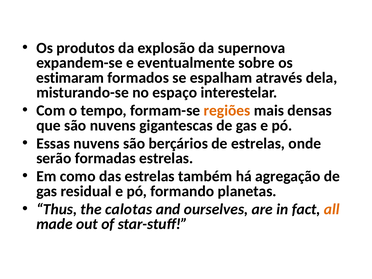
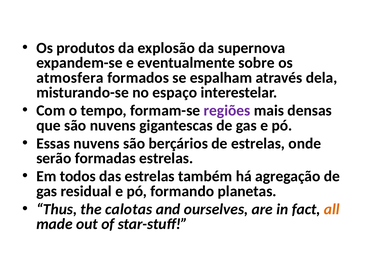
estimaram: estimaram -> atmosfera (70, 78)
regiões colour: orange -> purple (227, 111)
como: como -> todos (78, 176)
